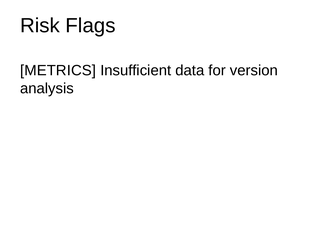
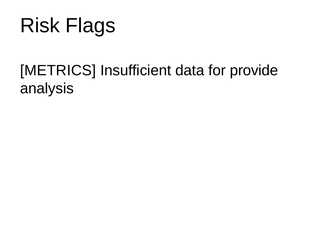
version: version -> provide (254, 70)
